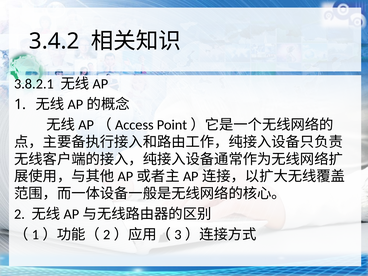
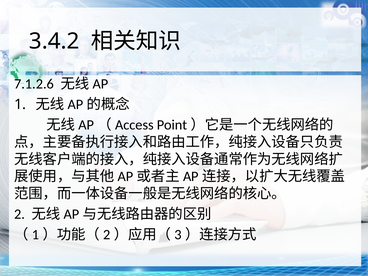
3.8.2.1: 3.8.2.1 -> 7.1.2.6 (34, 84)
